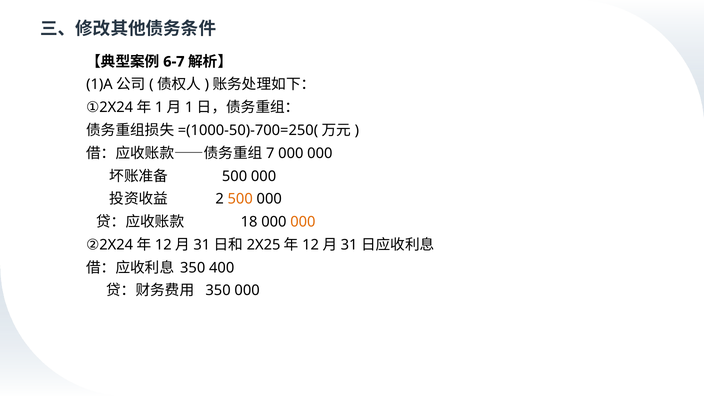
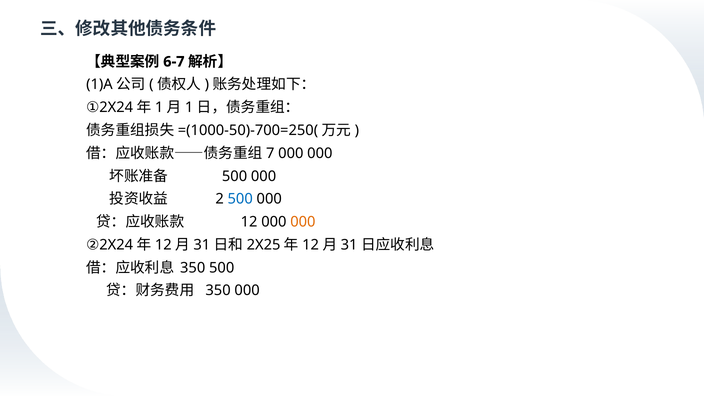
500 colour: orange -> blue (240, 199)
18: 18 -> 12 (249, 222)
350 400: 400 -> 500 (222, 268)
